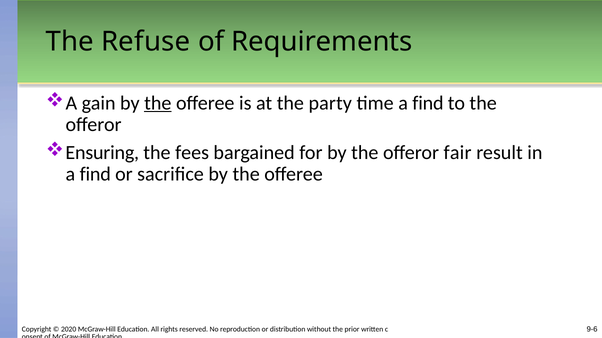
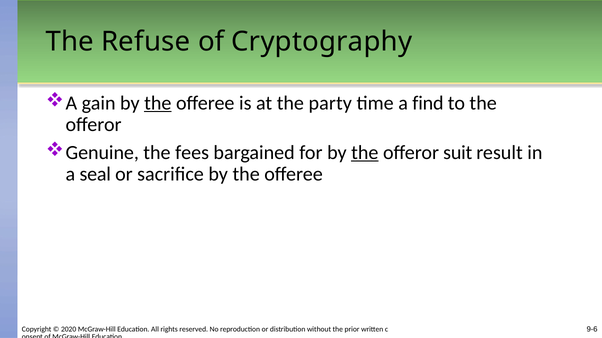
Requirements: Requirements -> Cryptography (322, 42)
Ensuring: Ensuring -> Genuine (102, 153)
the underline: none -> present (365, 153)
fair: fair -> suit (458, 153)
find: find -> seal (95, 174)
